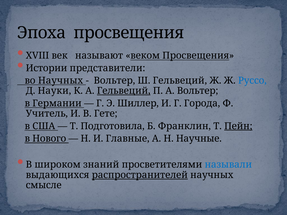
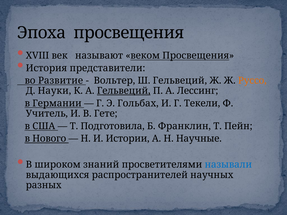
Истории: Истории -> История (46, 68)
во Научных: Научных -> Развитие (61, 81)
Руссо colour: blue -> orange (252, 81)
А Вольтер: Вольтер -> Лессинг (198, 91)
Шиллер: Шиллер -> Гольбах (138, 103)
Города: Города -> Текели (202, 103)
Пейн underline: present -> none (238, 126)
Главные: Главные -> Истории (128, 139)
распространителей underline: present -> none (140, 175)
смысле: смысле -> разных (44, 185)
